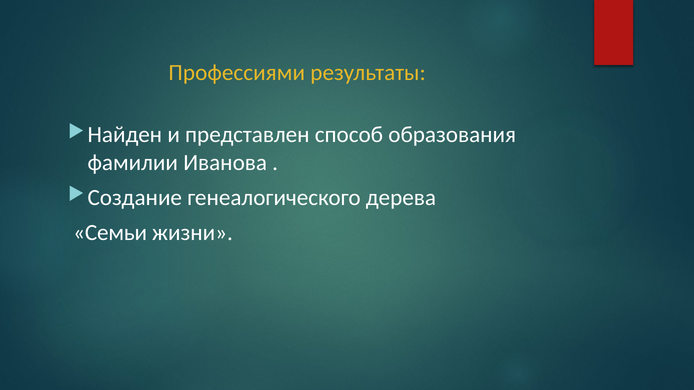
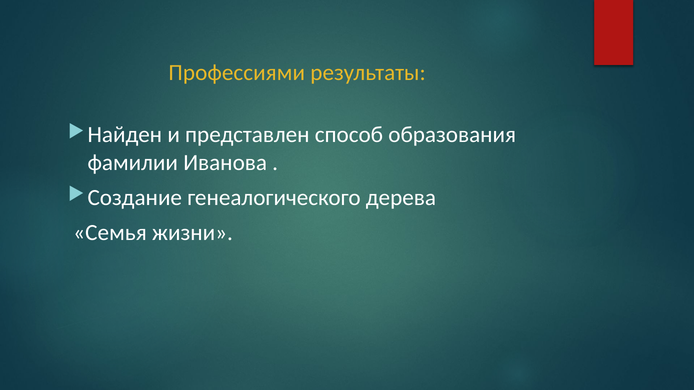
Семьи: Семьи -> Семья (110, 233)
